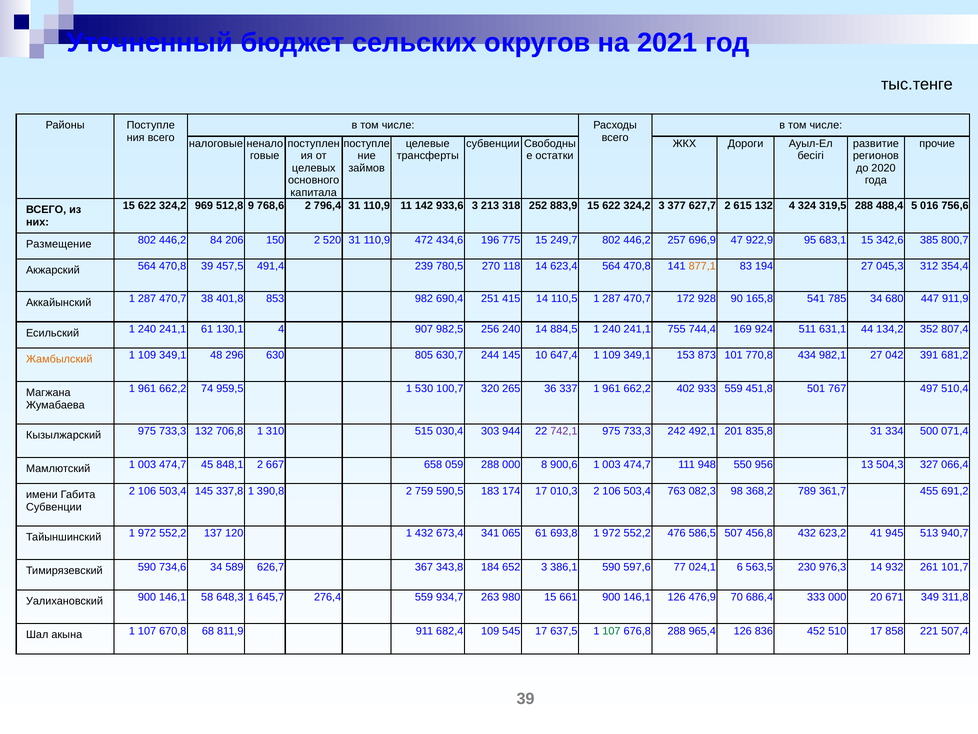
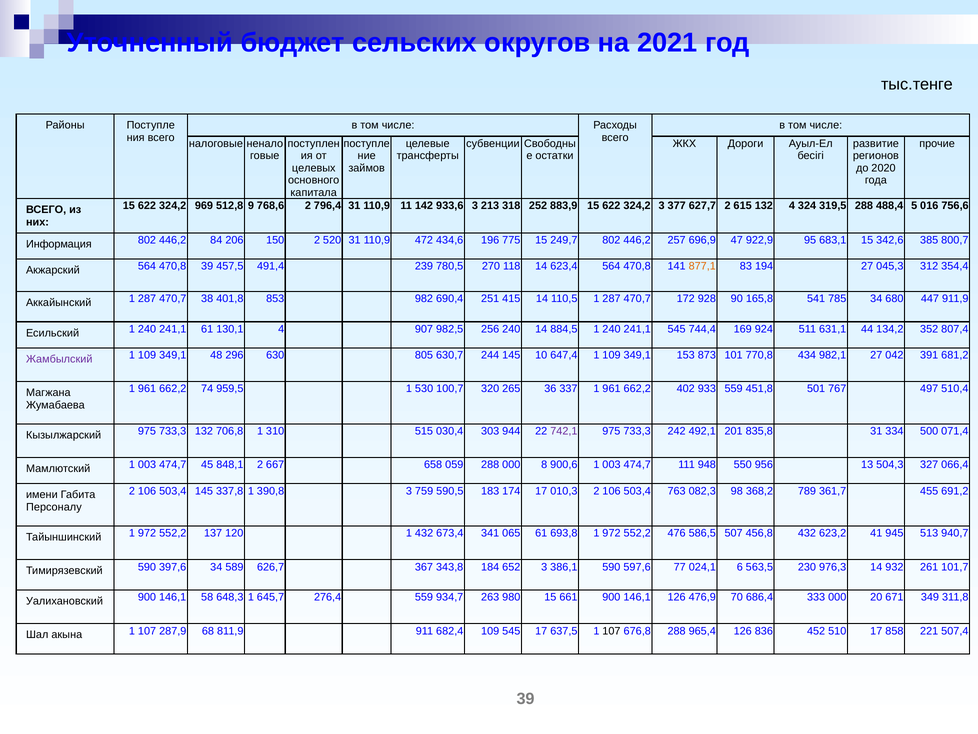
Размещение: Размещение -> Информация (59, 244)
241,1 755: 755 -> 545 (677, 329)
Жамбылский colour: orange -> purple (59, 359)
390,8 2: 2 -> 3 (409, 491)
Субвенции: Субвенции -> Персоналу (54, 507)
734,6: 734,6 -> 397,6 (173, 567)
670,8: 670,8 -> 287,9 (173, 631)
107 colour: green -> black (611, 631)
